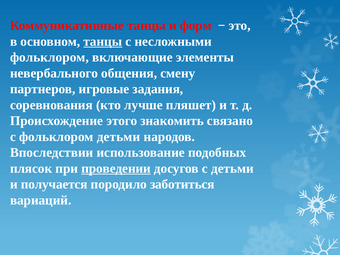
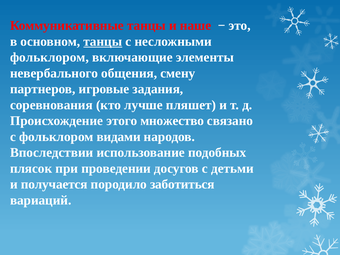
форм: форм -> наше (196, 26)
знакомить: знакомить -> множество (172, 121)
фольклором детьми: детьми -> видами (119, 137)
проведении underline: present -> none (116, 168)
